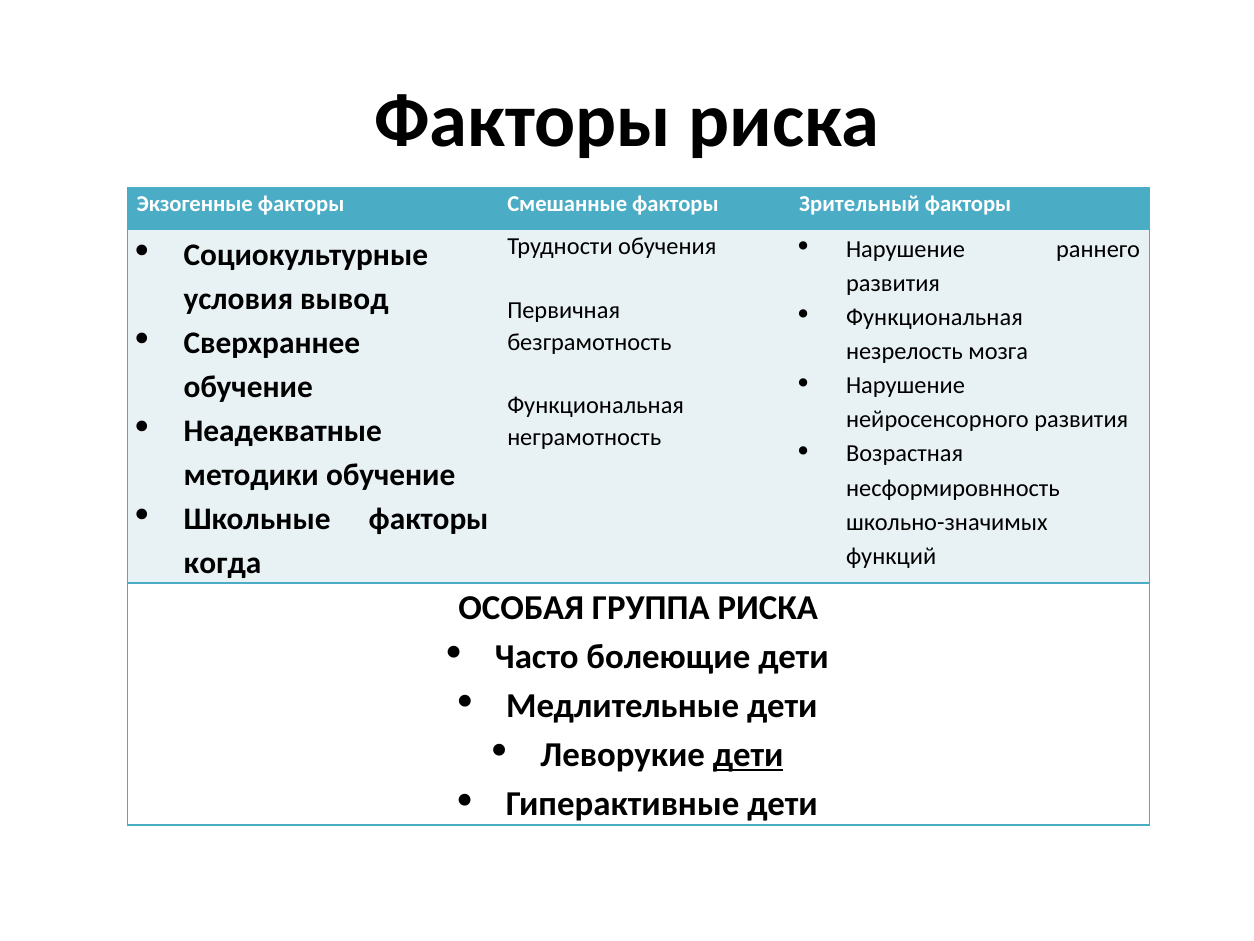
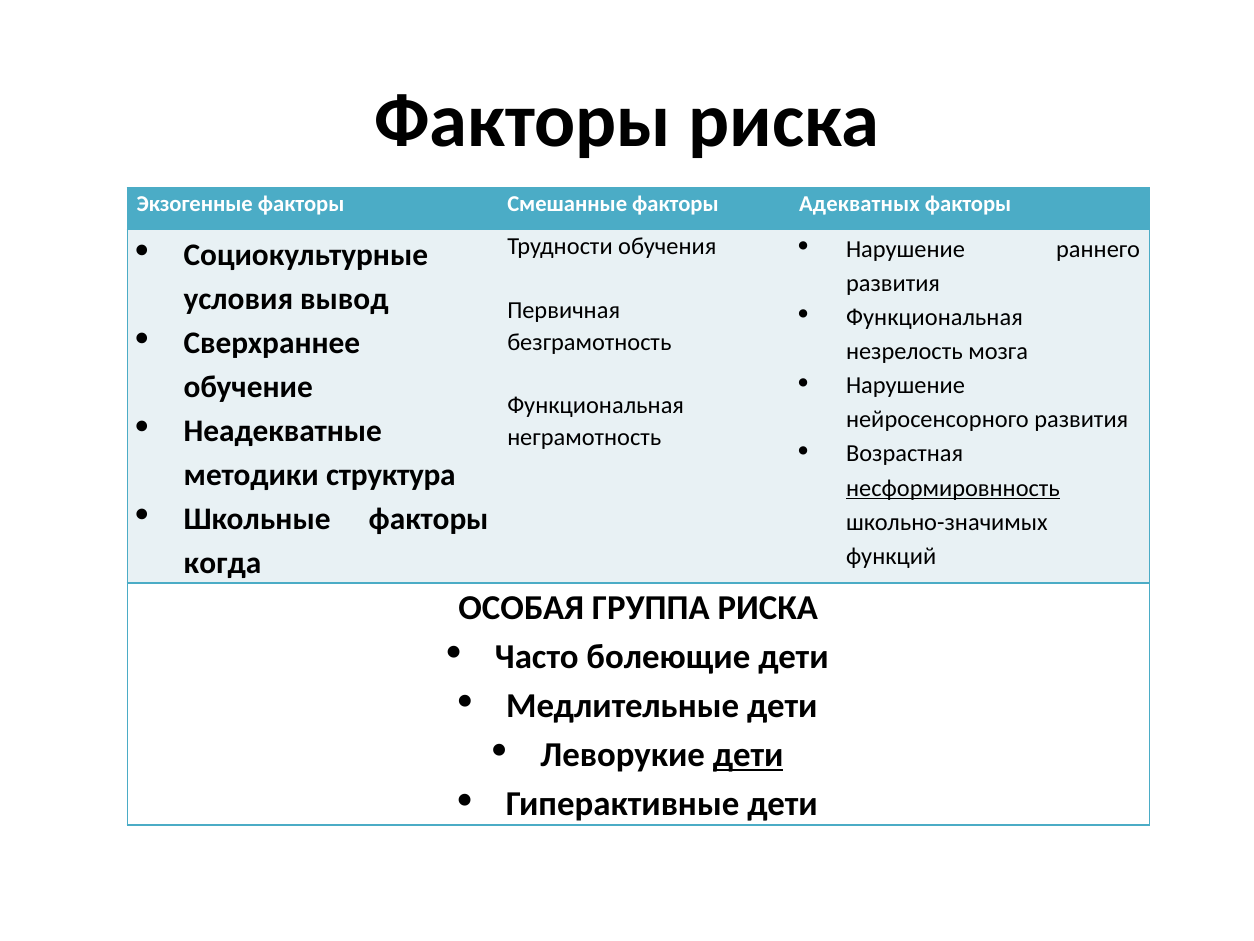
Зрительный: Зрительный -> Адекватных (859, 204)
методики обучение: обучение -> структура (391, 475)
несформировнность underline: none -> present (953, 488)
